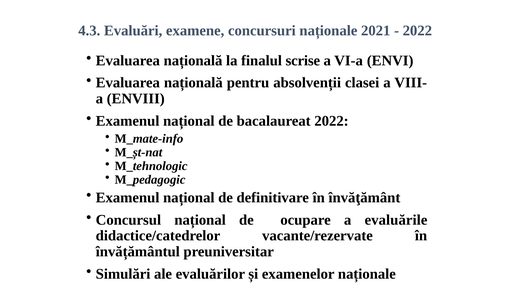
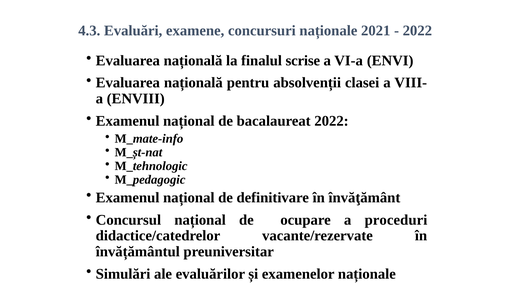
evaluările: evaluările -> proceduri (396, 220)
